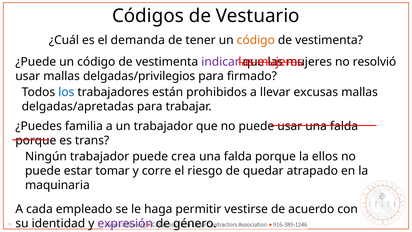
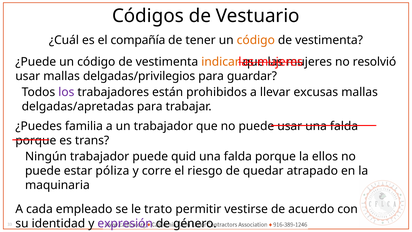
demanda: demanda -> compañía (138, 40)
indicar colour: purple -> orange (221, 62)
firmado: firmado -> guardar (252, 76)
los colour: blue -> purple (66, 92)
crea: crea -> quid (184, 156)
tomar: tomar -> póliza (112, 171)
haga: haga -> trato (158, 209)
